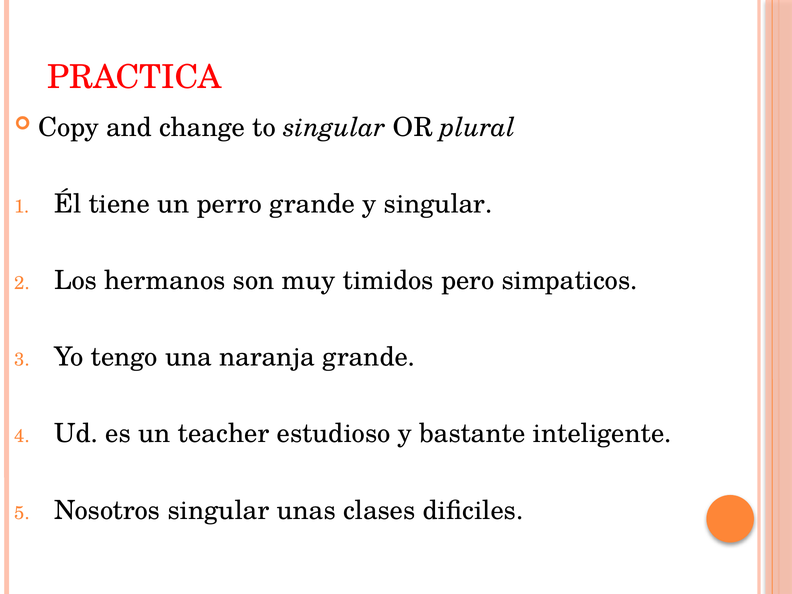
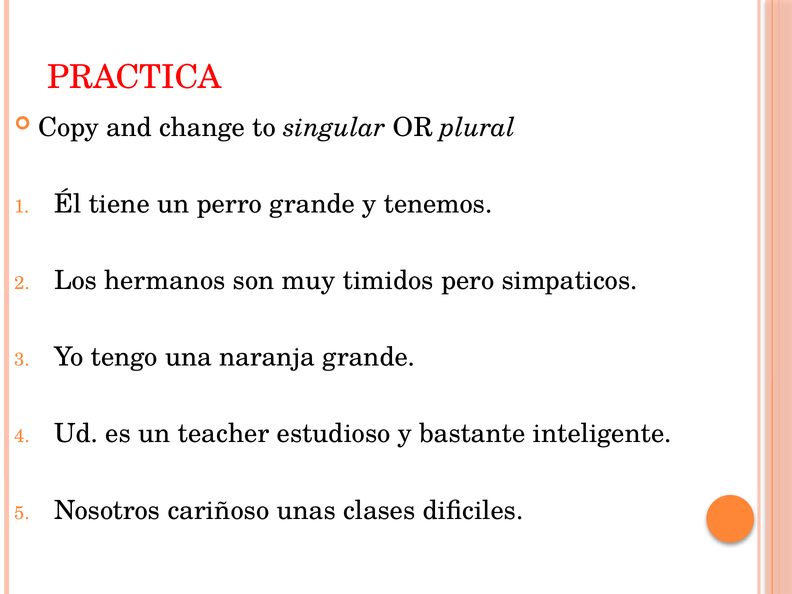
y singular: singular -> tenemos (438, 204)
Nosotros singular: singular -> cariñoso (218, 510)
